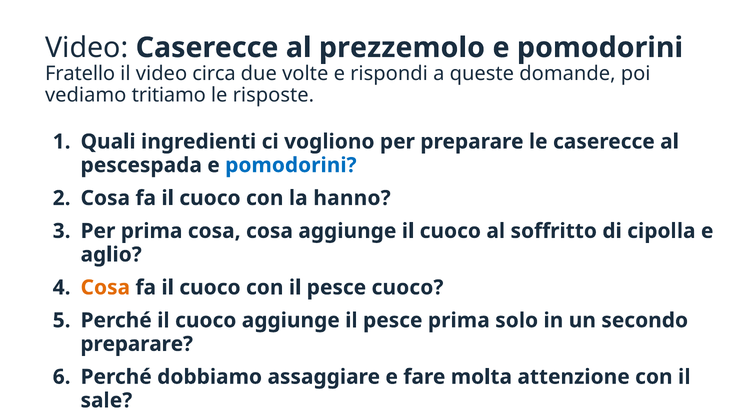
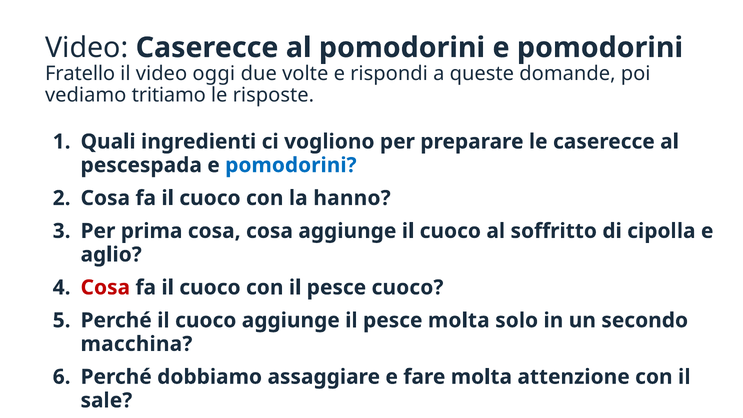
al prezzemolo: prezzemolo -> pomodorini (402, 48)
circa: circa -> oggi (214, 74)
Cosa colour: orange -> red (105, 287)
pesce prima: prima -> molta (459, 320)
preparare: preparare -> macchina (136, 344)
